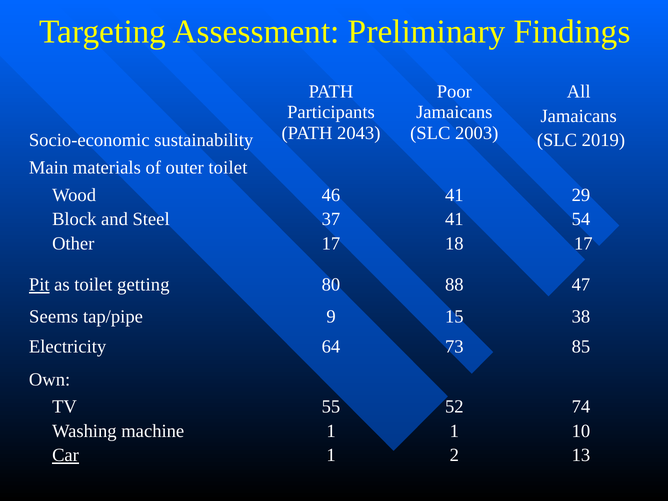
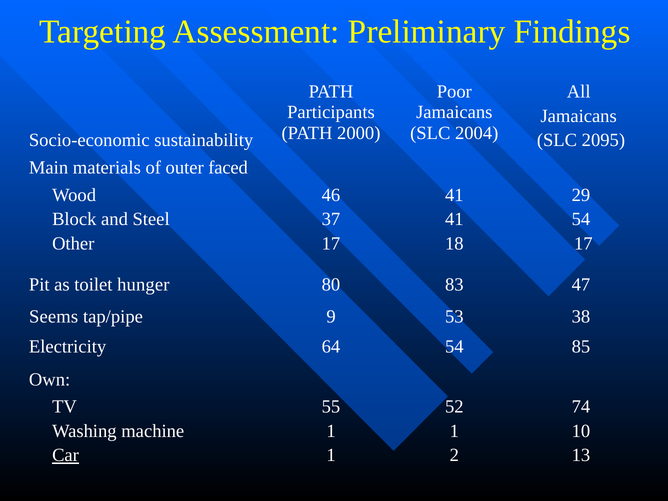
2043: 2043 -> 2000 (359, 133)
2003: 2003 -> 2004 (477, 133)
2019: 2019 -> 2095 (603, 140)
outer toilet: toilet -> faced (228, 168)
Pit underline: present -> none (39, 285)
getting: getting -> hunger (143, 285)
88: 88 -> 83 (454, 285)
15: 15 -> 53 (454, 317)
64 73: 73 -> 54 (454, 347)
